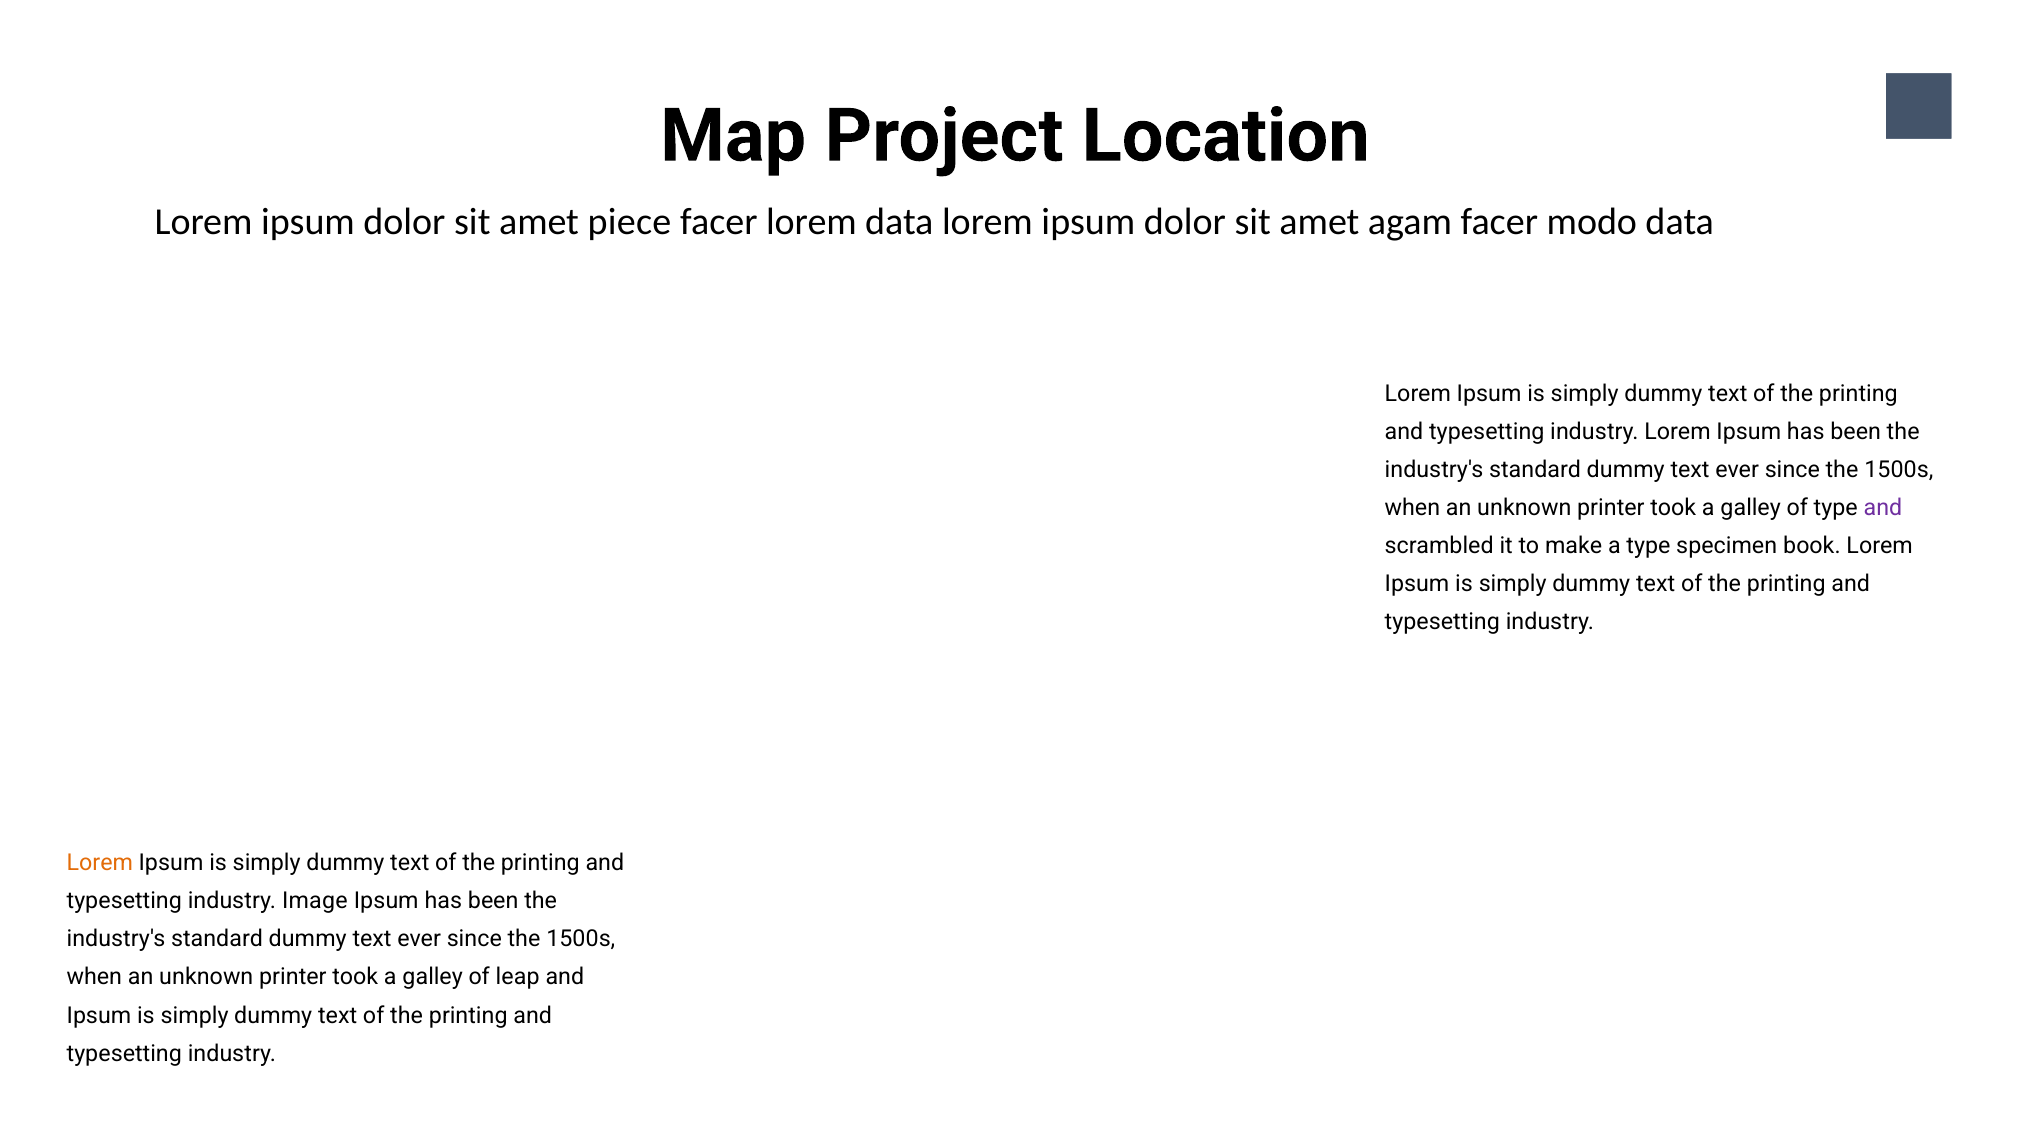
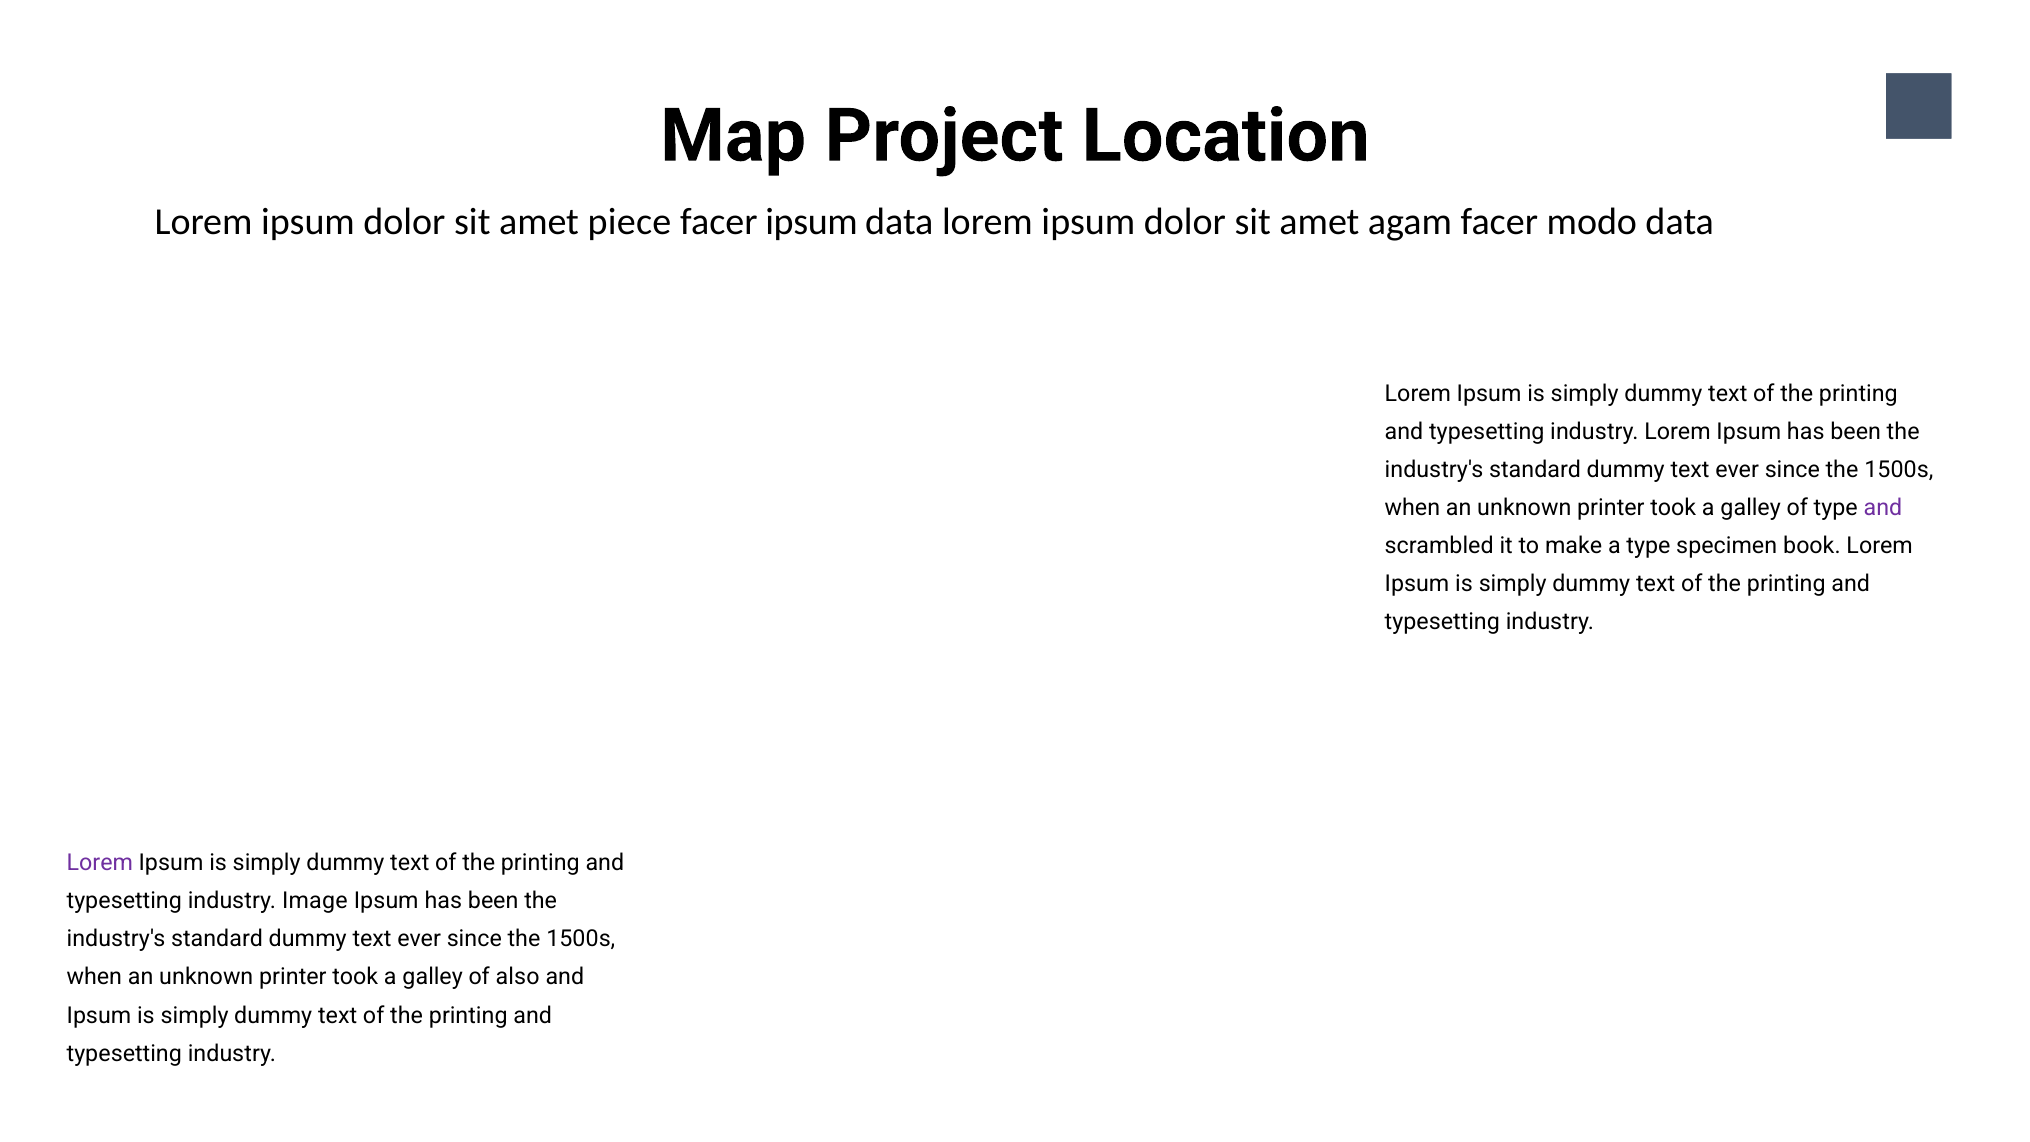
facer lorem: lorem -> ipsum (812, 222)
Lorem colour: orange -> purple (100, 863)
leap: leap -> also (518, 977)
